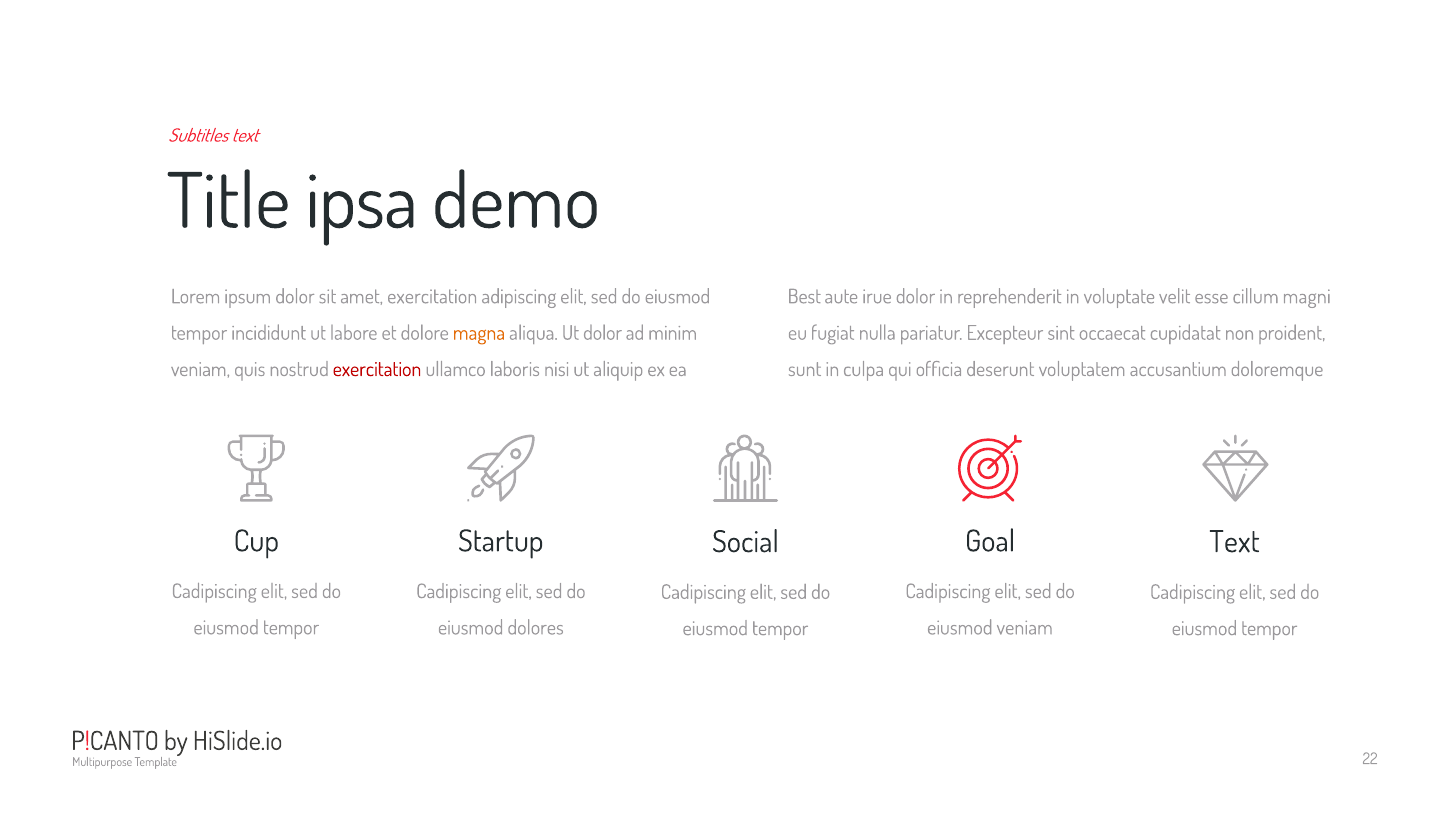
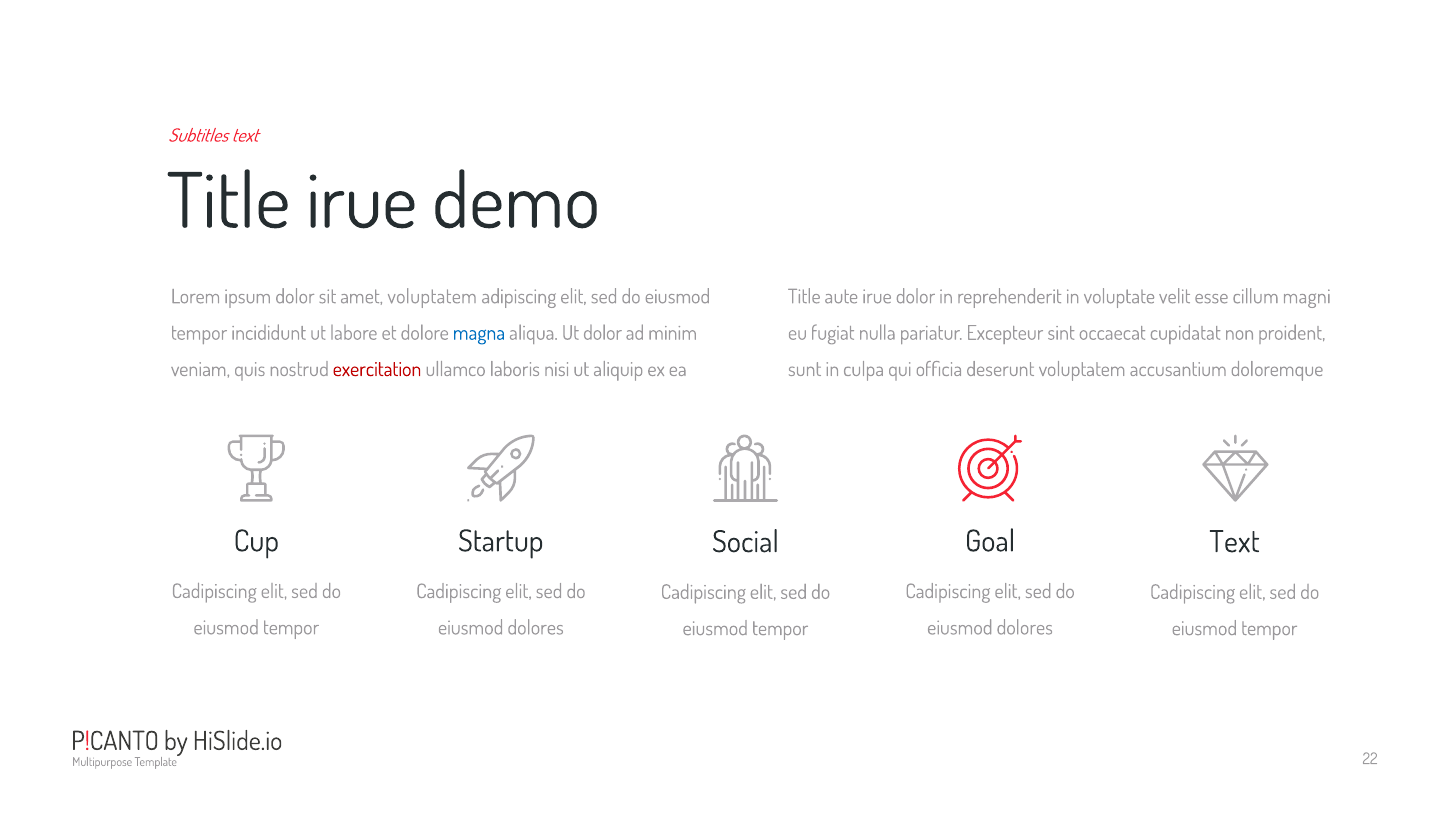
Title ipsa: ipsa -> irue (362, 203)
amet exercitation: exercitation -> voluptatem (432, 297)
Best: Best -> Title (804, 297)
magna colour: orange -> blue (479, 333)
veniam: veniam -> dolores (1025, 628)
